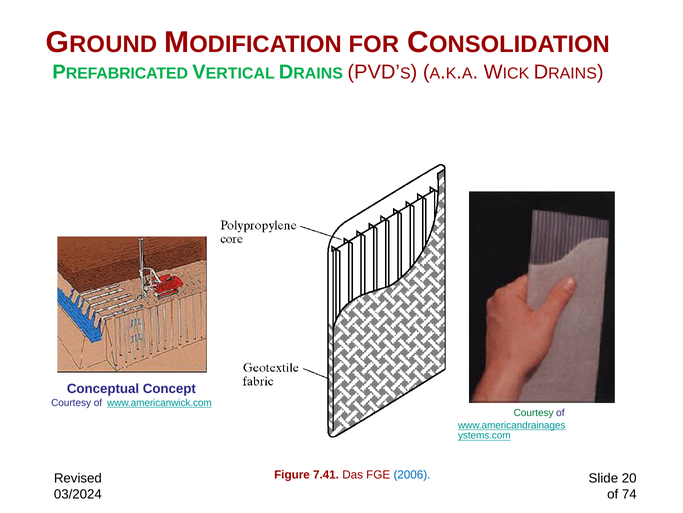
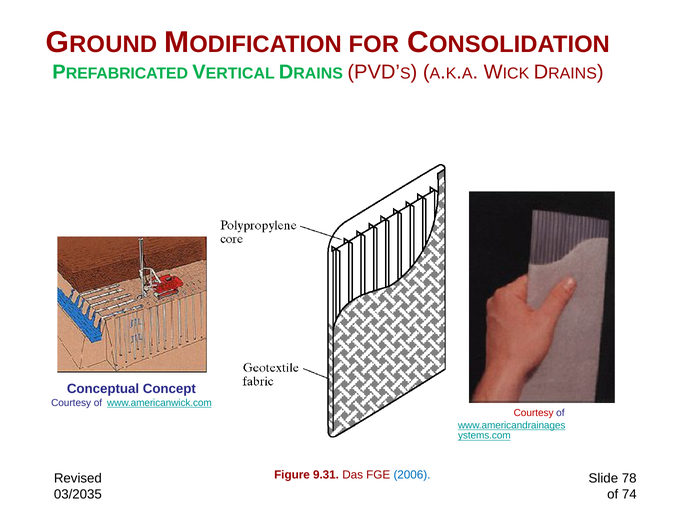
Courtesy colour: green -> red (534, 412)
7.41: 7.41 -> 9.31 (326, 474)
20: 20 -> 78 (629, 478)
03/2024: 03/2024 -> 03/2035 (78, 494)
